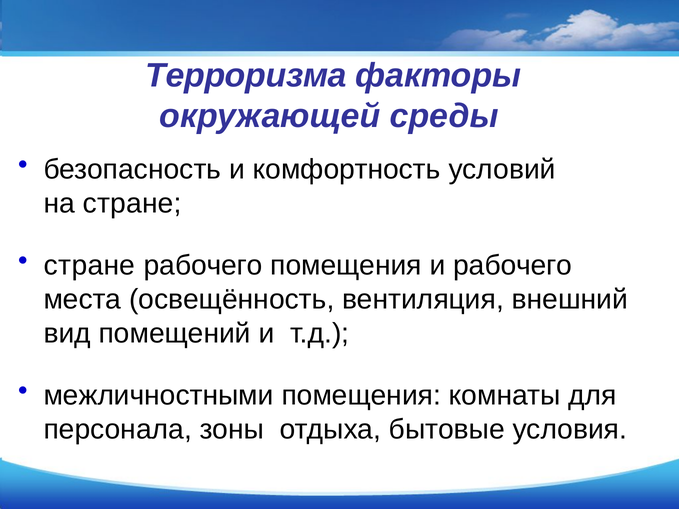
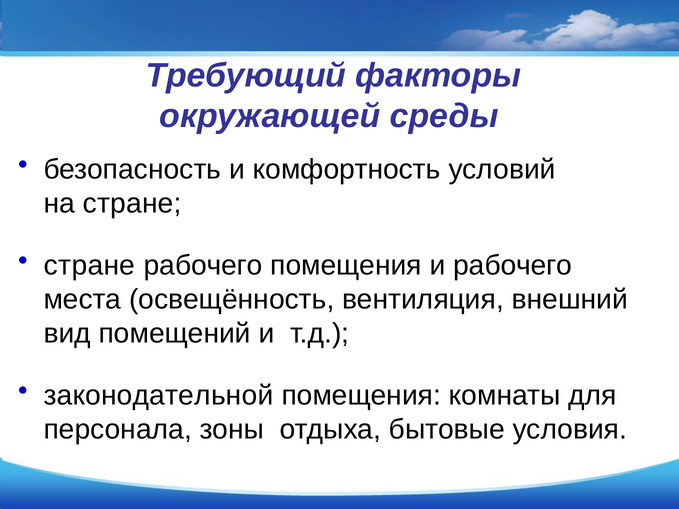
Терроризма: Терроризма -> Требующий (246, 75)
межличностными: межличностными -> законодательной (159, 396)
